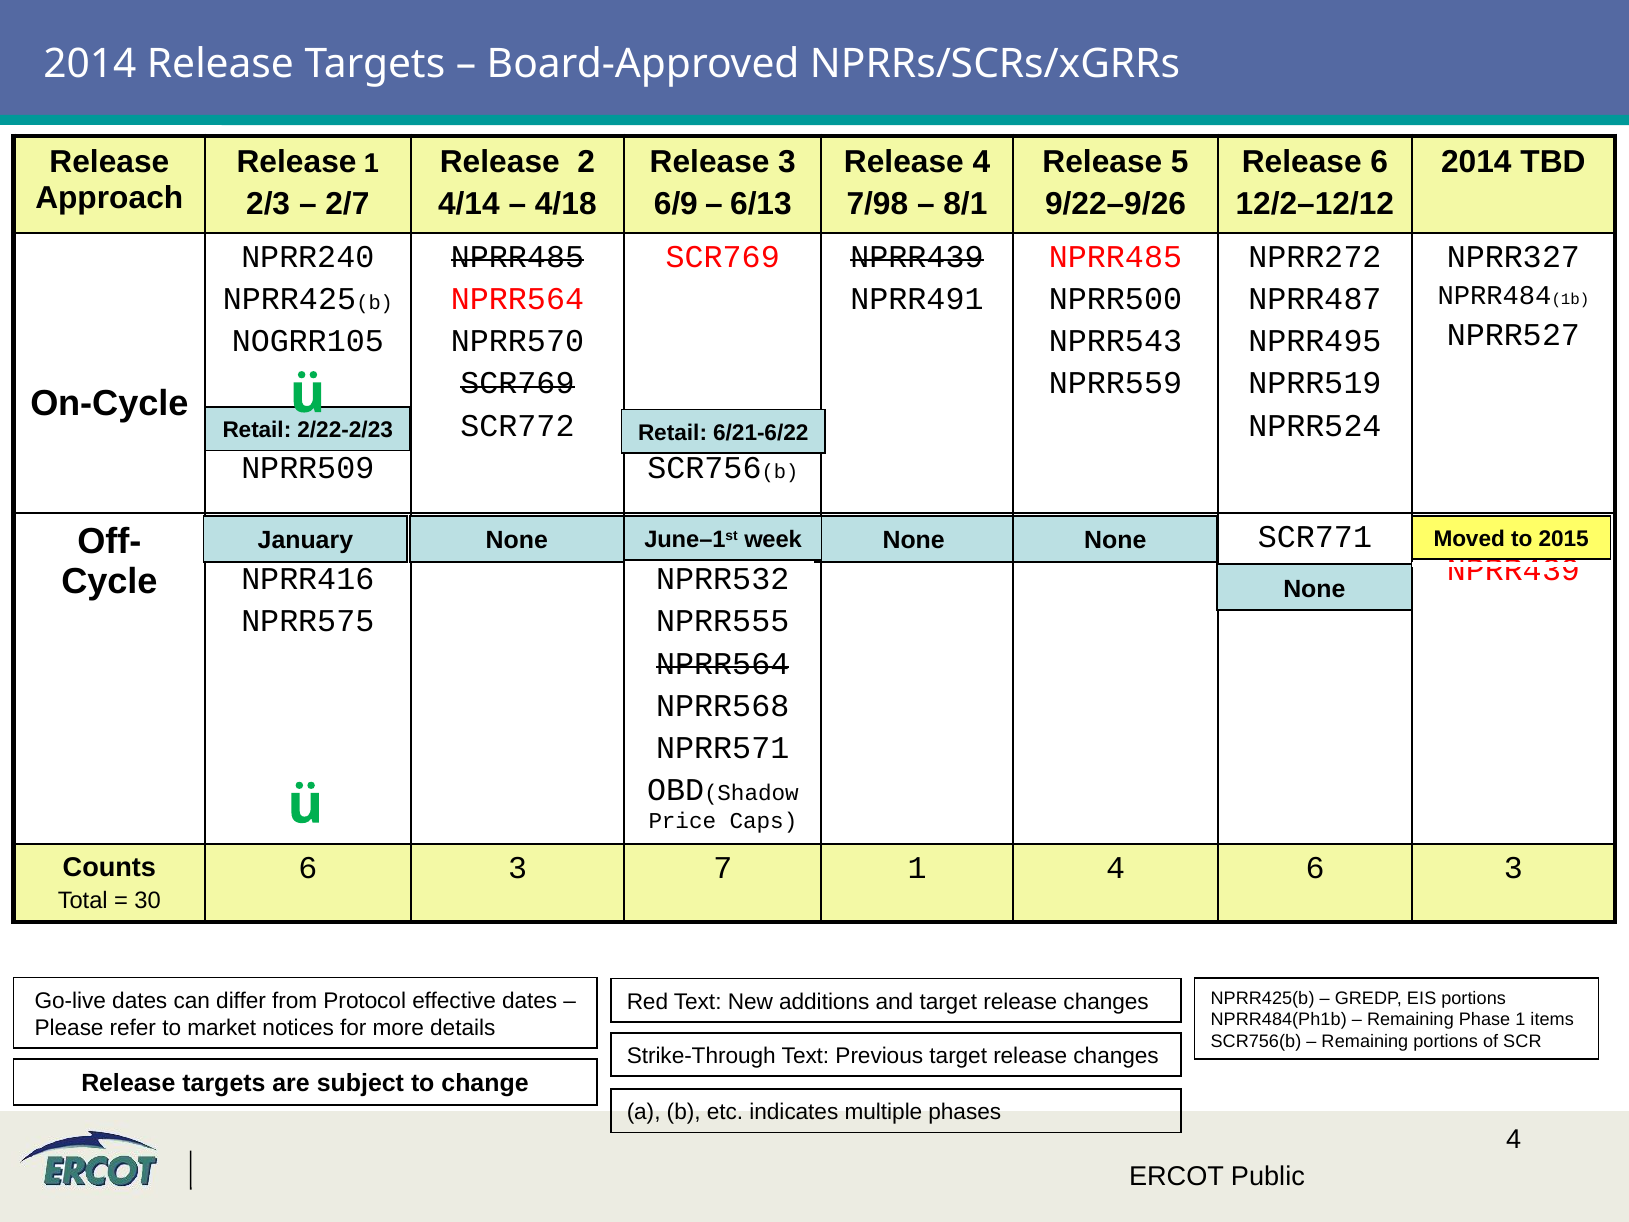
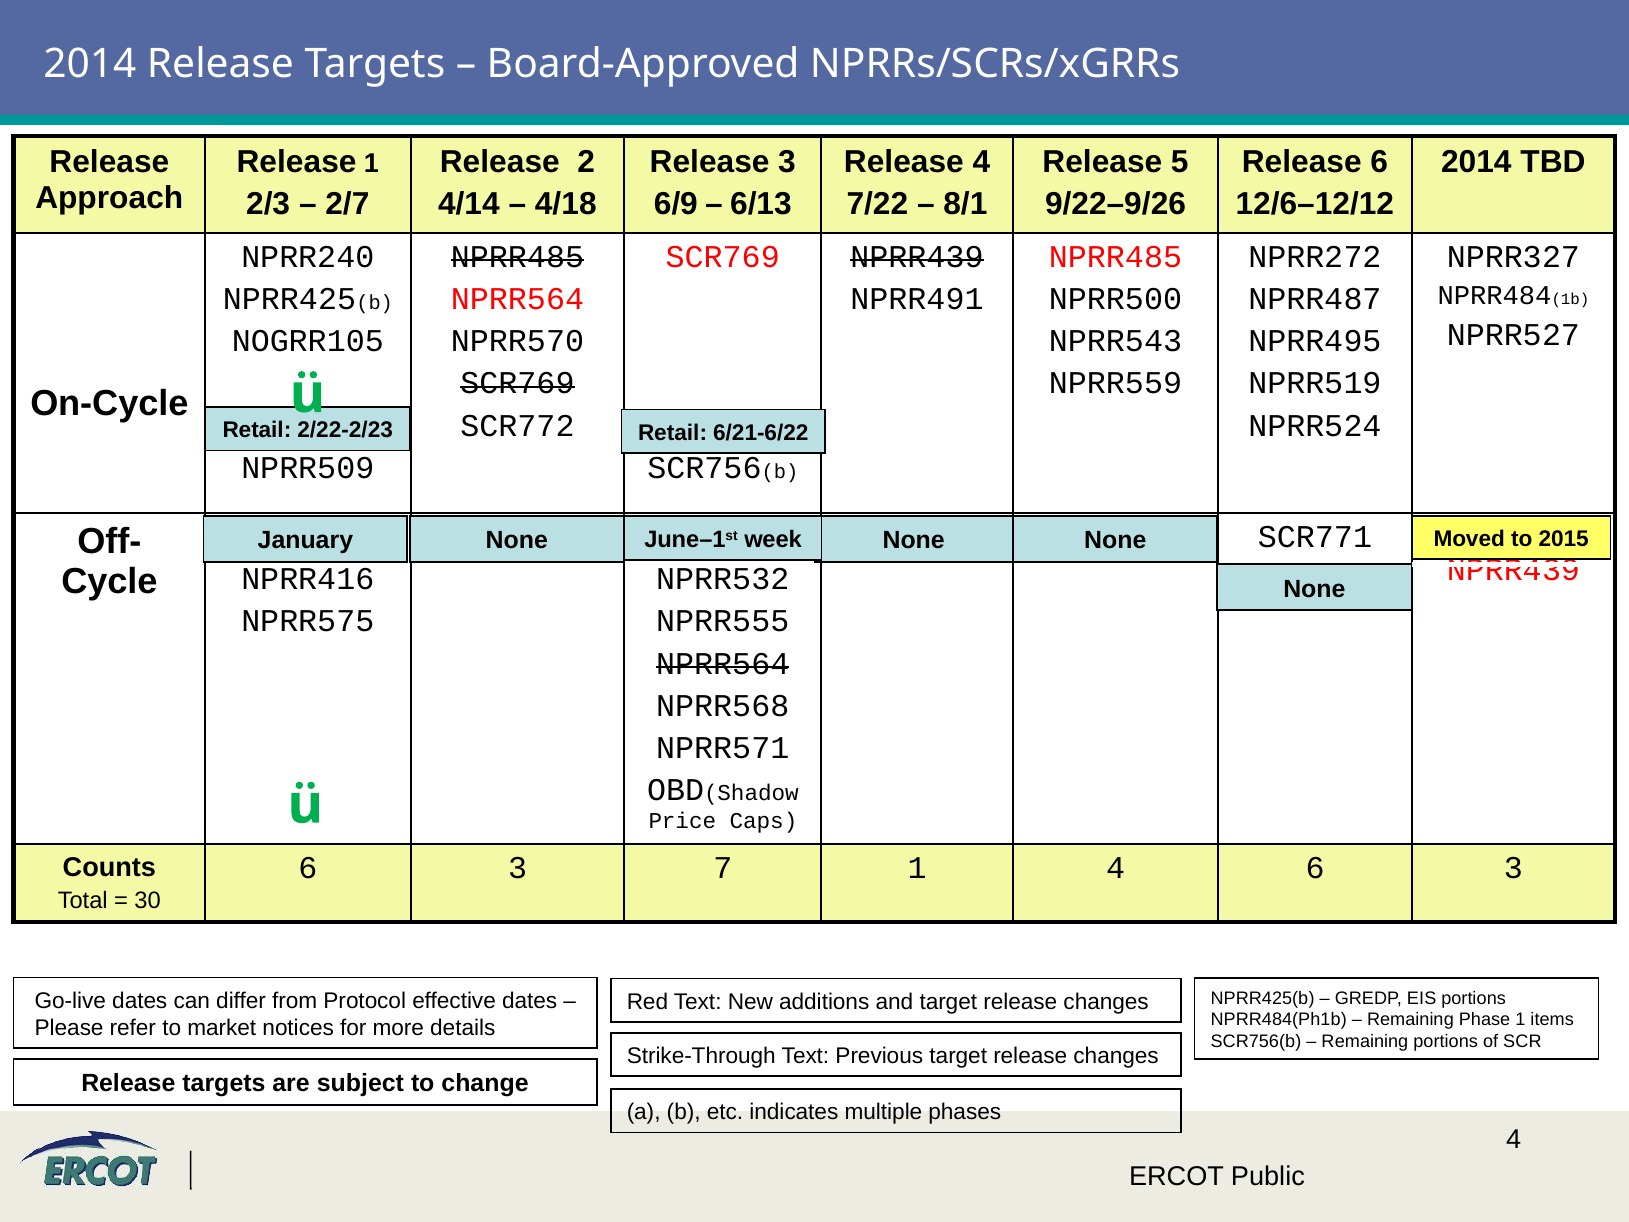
7/98: 7/98 -> 7/22 (877, 204)
12/2–12/12: 12/2–12/12 -> 12/6–12/12 (1315, 204)
